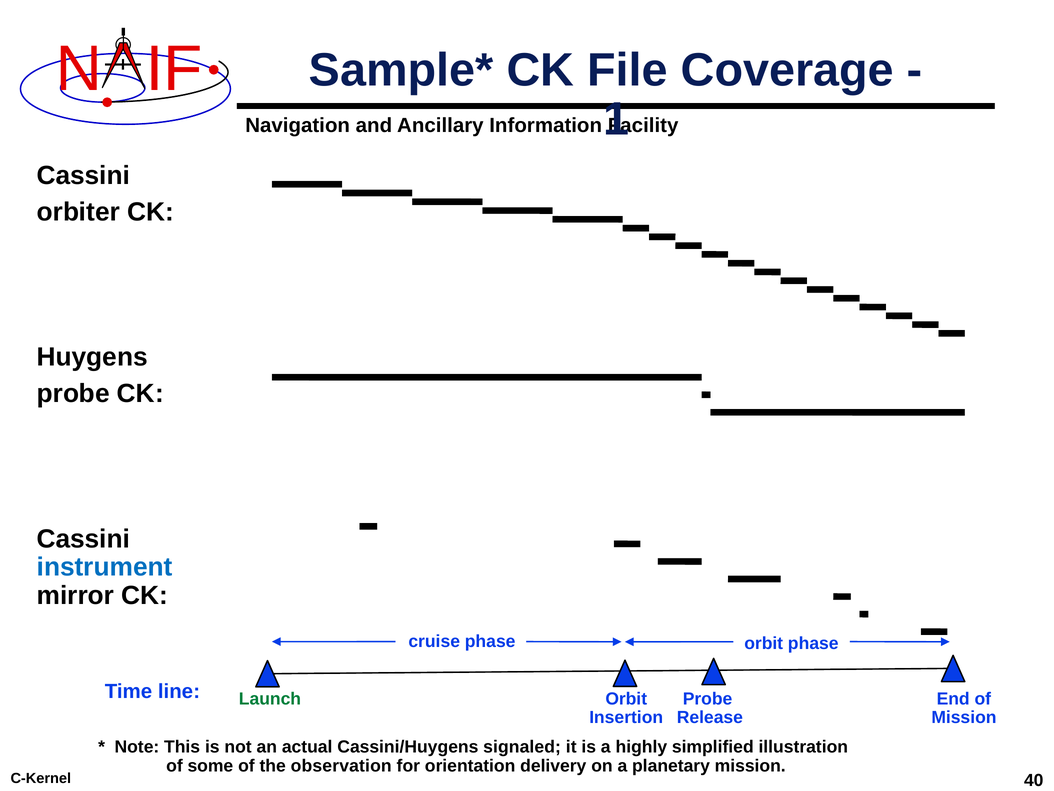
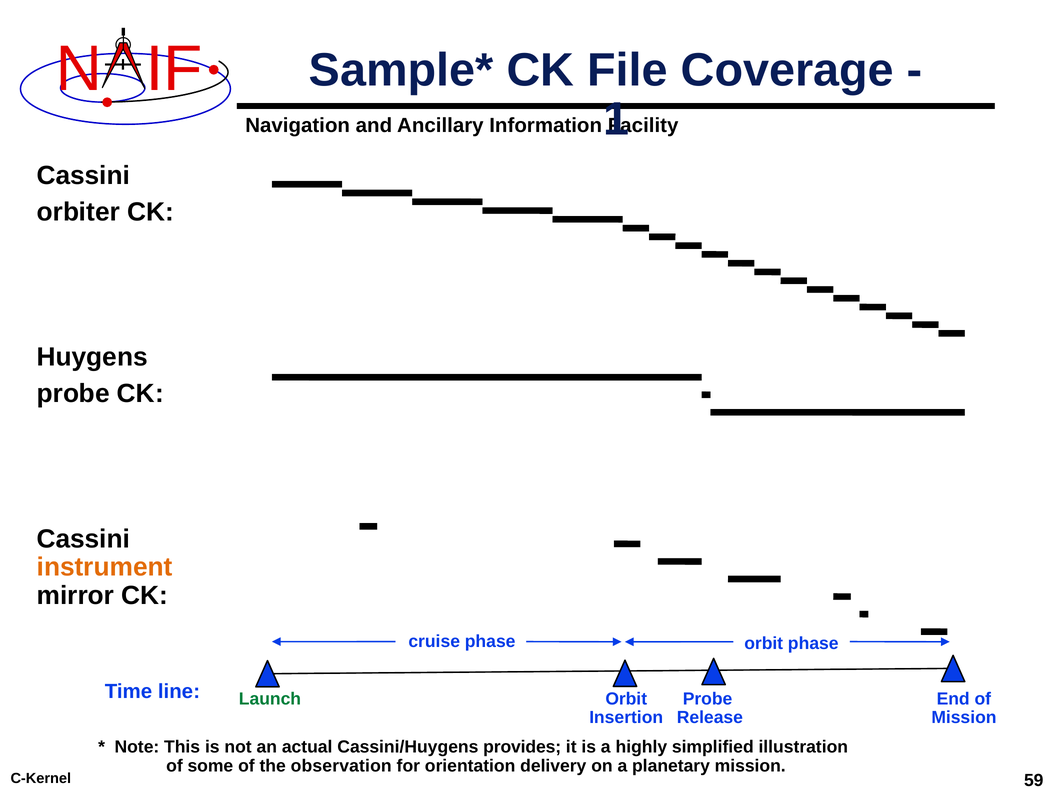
instrument colour: blue -> orange (105, 567)
signaled: signaled -> provides (522, 747)
40: 40 -> 59 (1034, 780)
